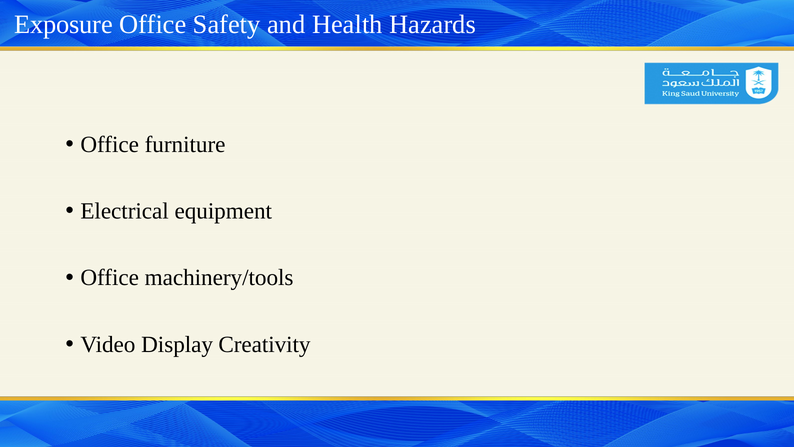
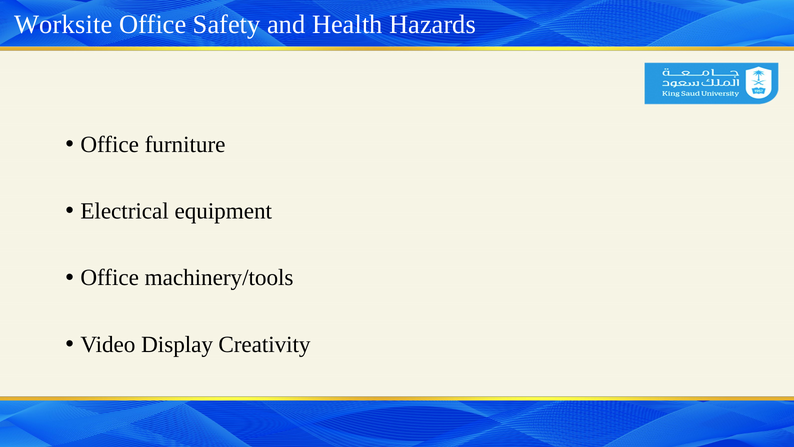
Exposure: Exposure -> Worksite (63, 24)
